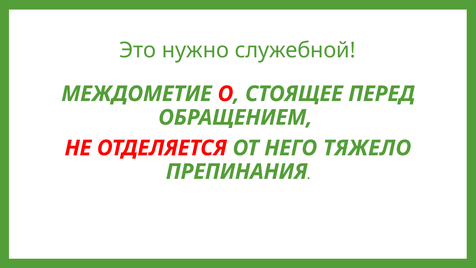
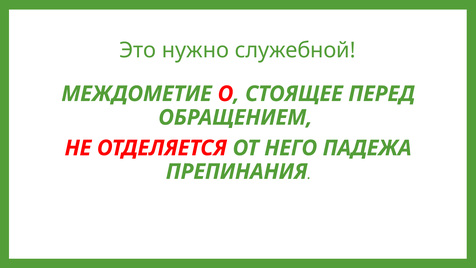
ТЯЖЕЛО: ТЯЖЕЛО -> ПАДЕЖА (367, 148)
